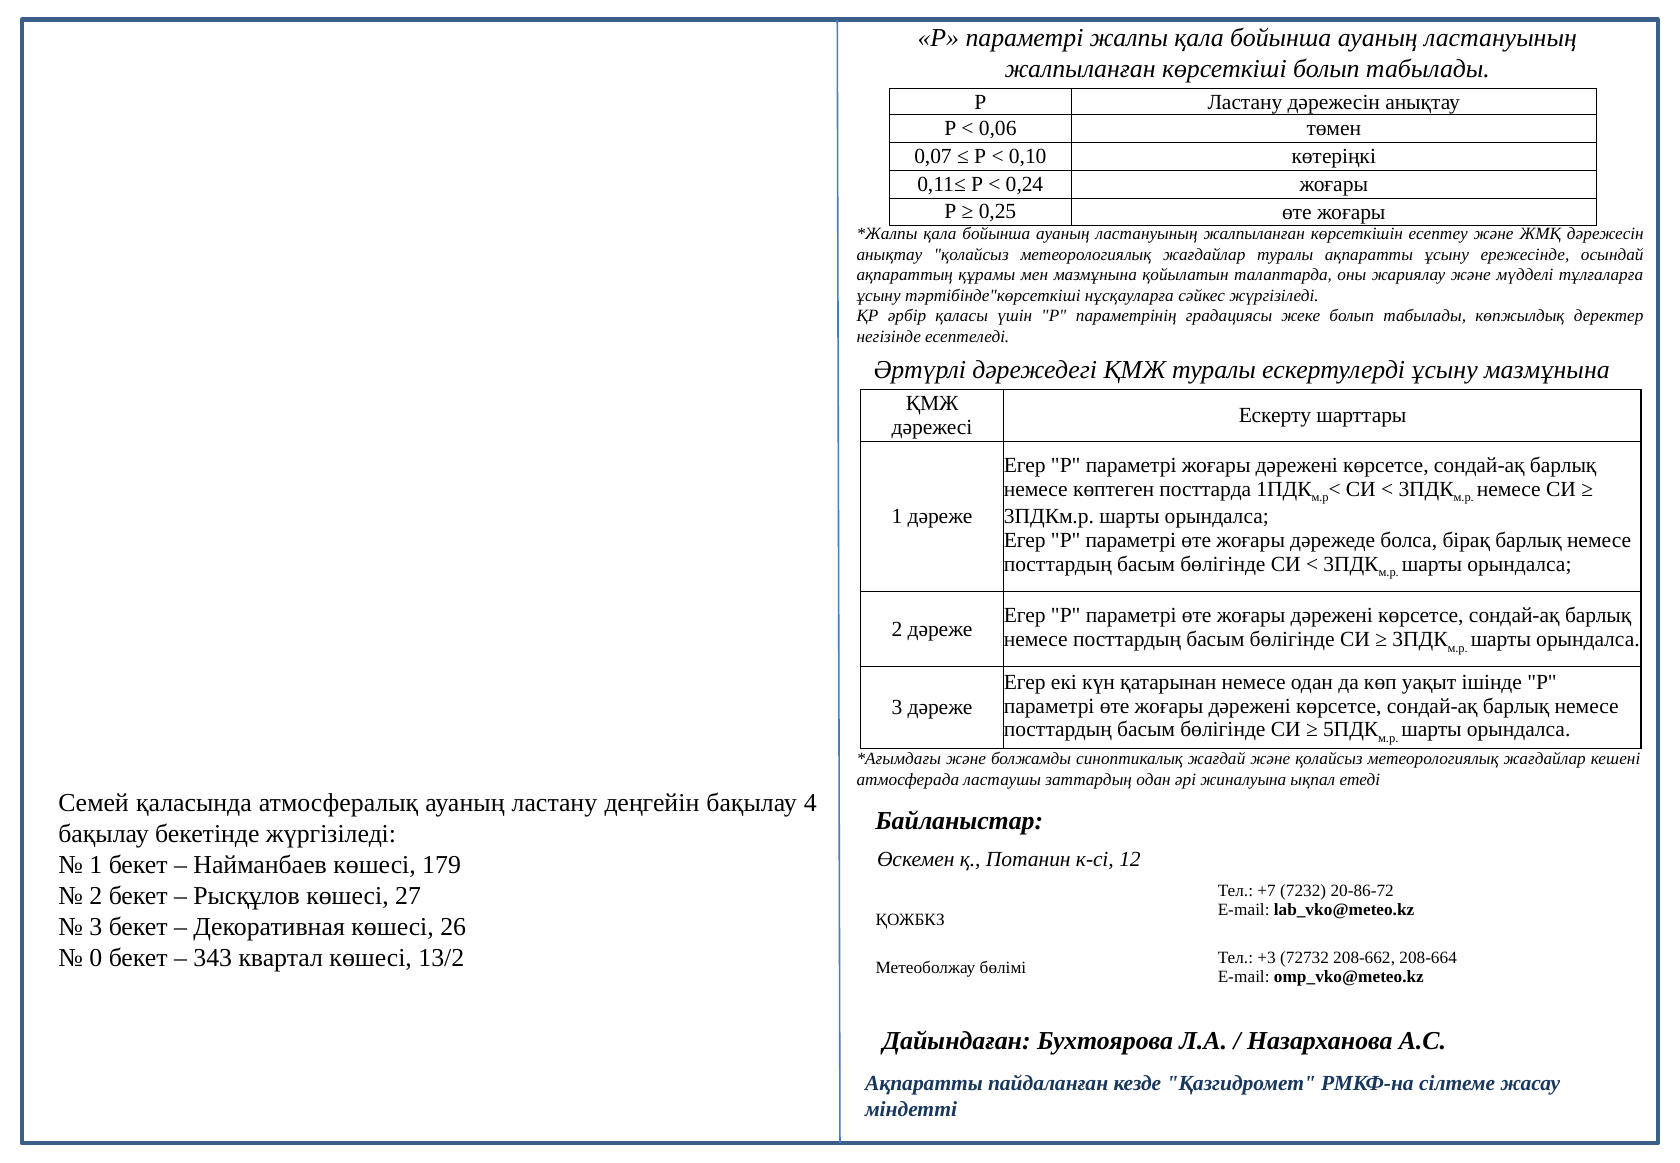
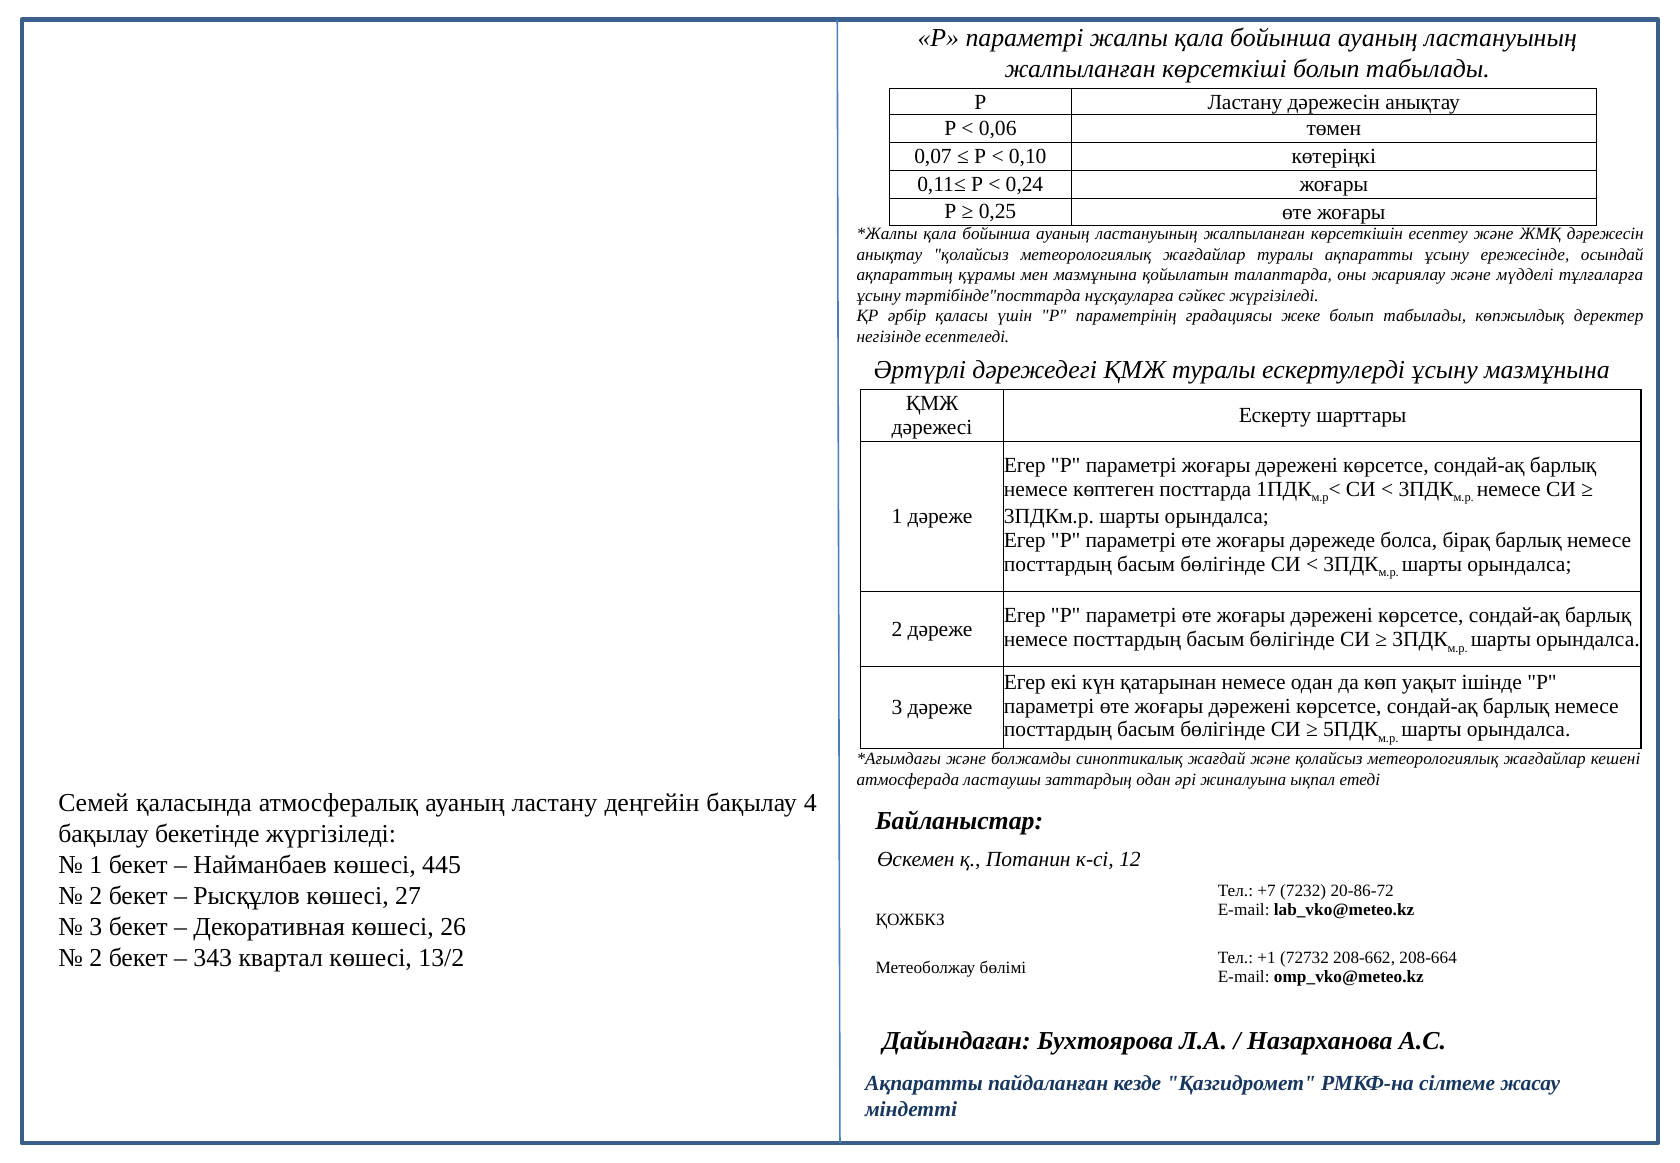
тәртібінде"көрсеткіші: тәртібінде"көрсеткіші -> тәртібінде"посттарда (993, 296)
179: 179 -> 445 (442, 865)
0: 0 -> 2 (96, 958)
+3: +3 -> +1 (1267, 958)
